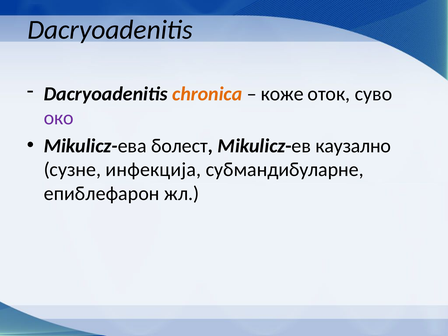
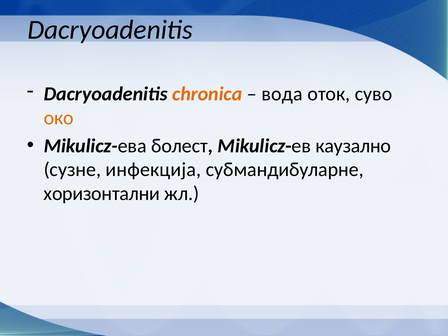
коже: коже -> вода (282, 94)
око colour: purple -> orange (59, 118)
епиблефарон: епиблефарон -> хоризонтални (102, 194)
